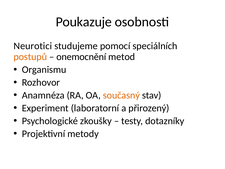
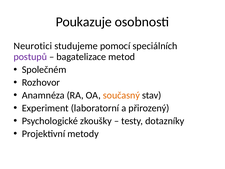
postupů colour: orange -> purple (30, 57)
onemocnění: onemocnění -> bagatelizace (81, 57)
Organismu: Organismu -> Společném (44, 69)
